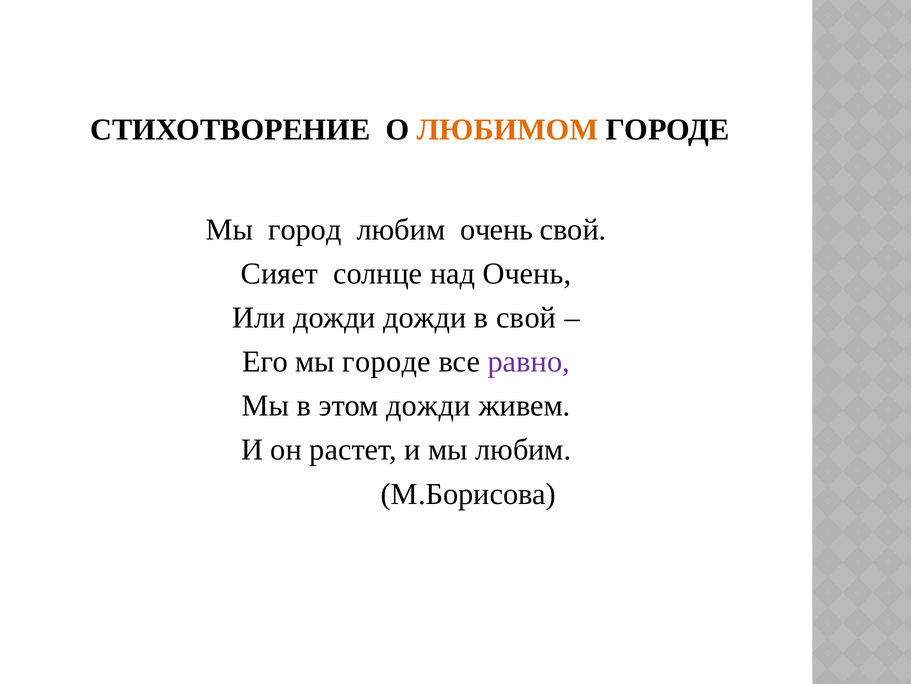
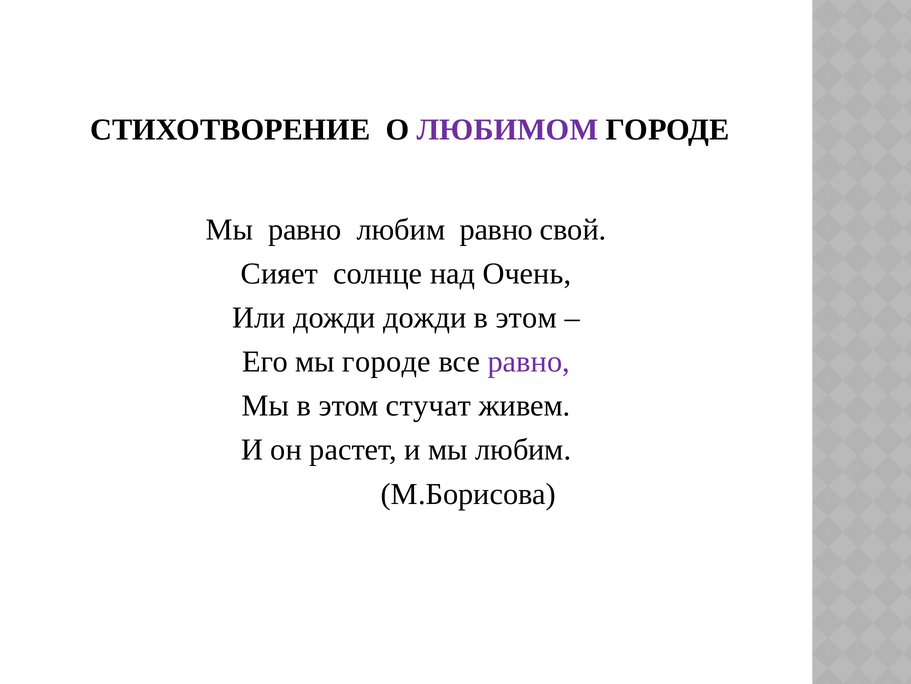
ЛЮБИМОМ colour: orange -> purple (507, 130)
Мы город: город -> равно (305, 229)
любим очень: очень -> равно (497, 229)
свой: свой -> этом (526, 317)
этом дожди: дожди -> стучат (428, 405)
